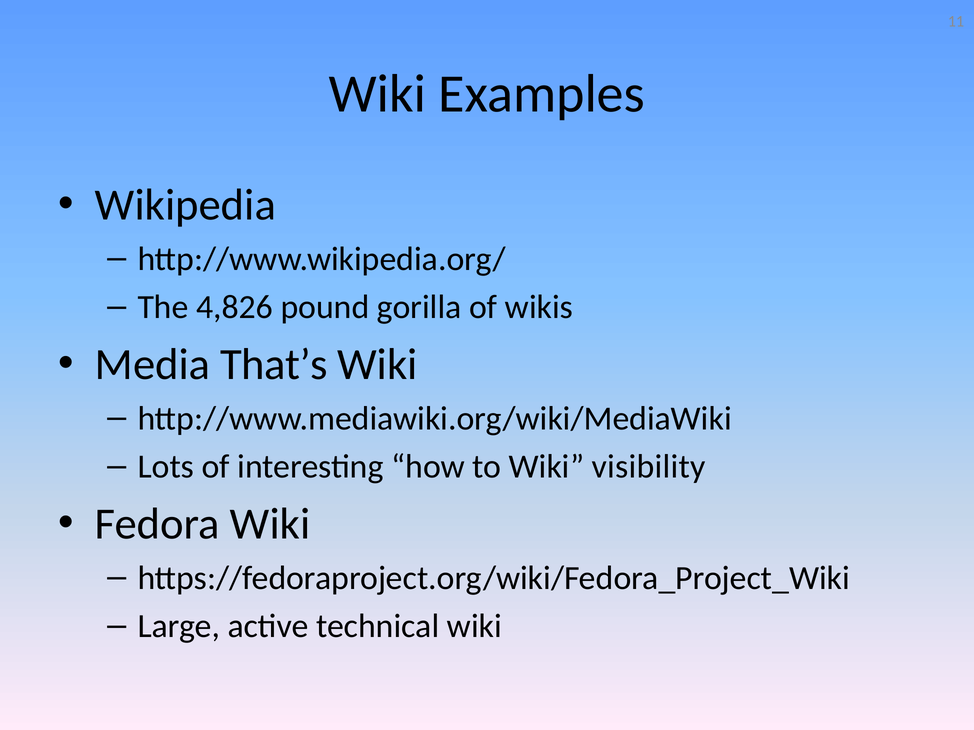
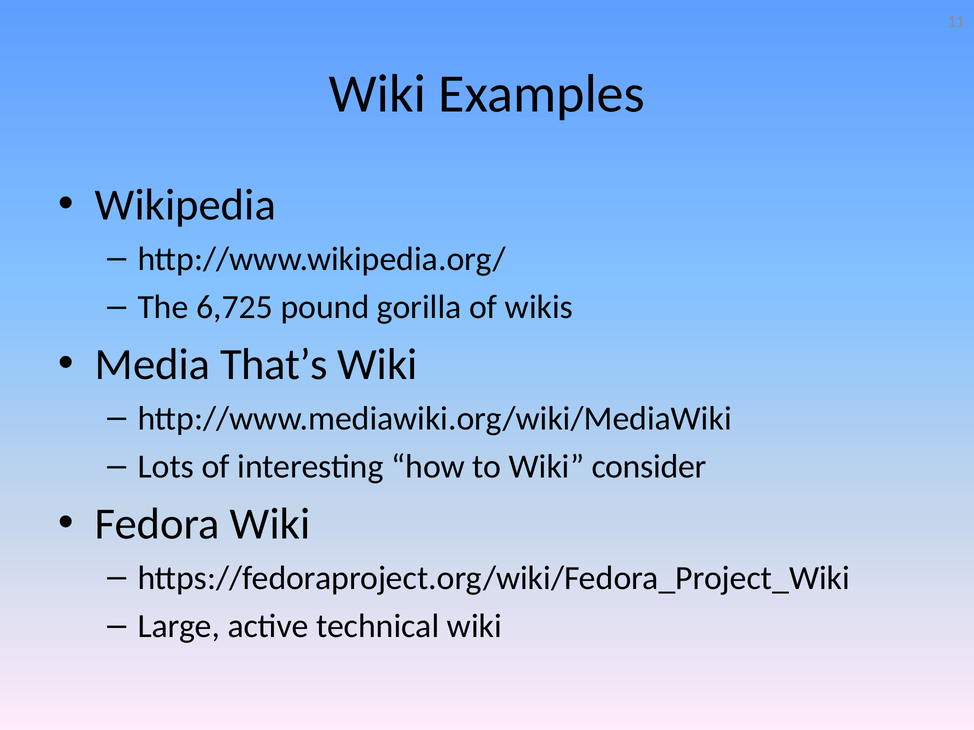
4,826: 4,826 -> 6,725 (235, 307)
visibility: visibility -> consider (649, 467)
